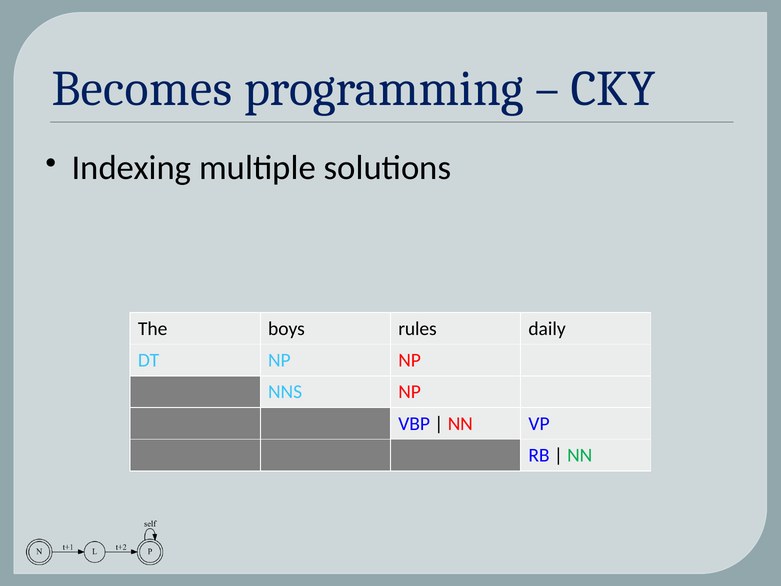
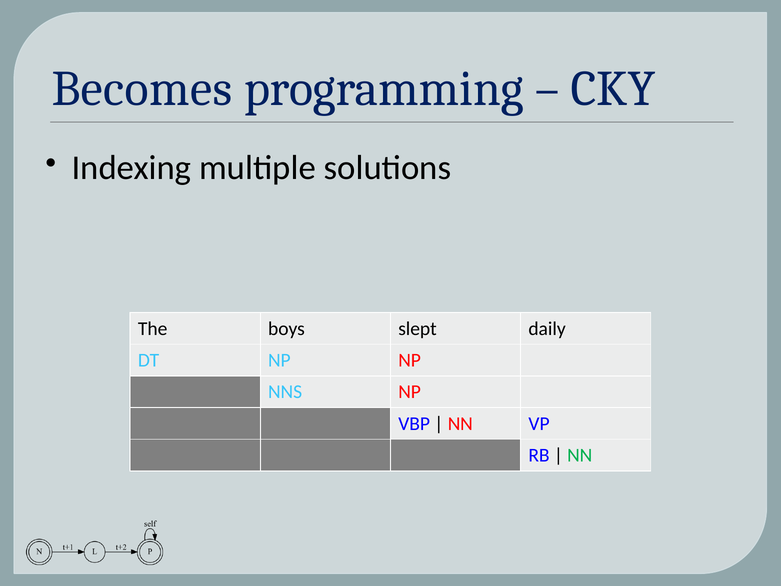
rules: rules -> slept (417, 328)
